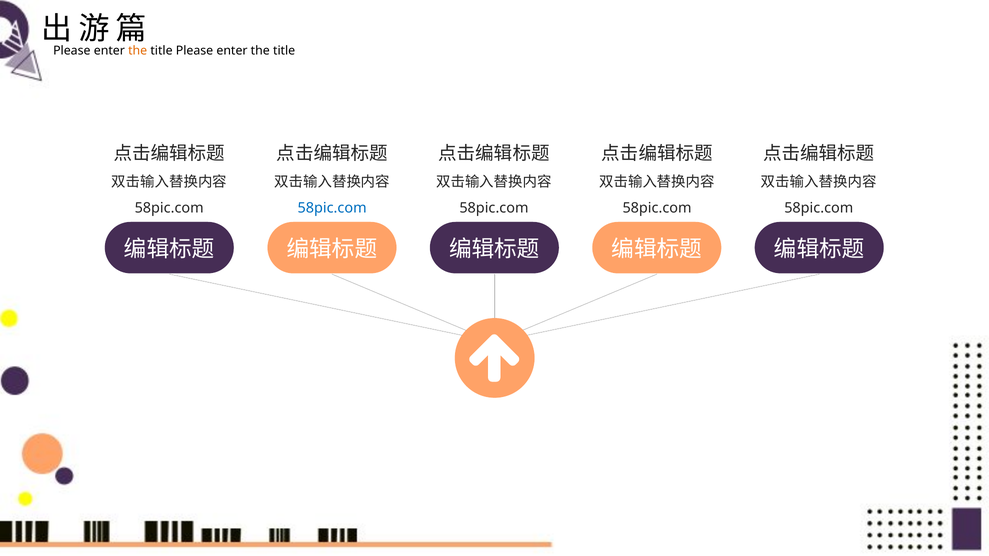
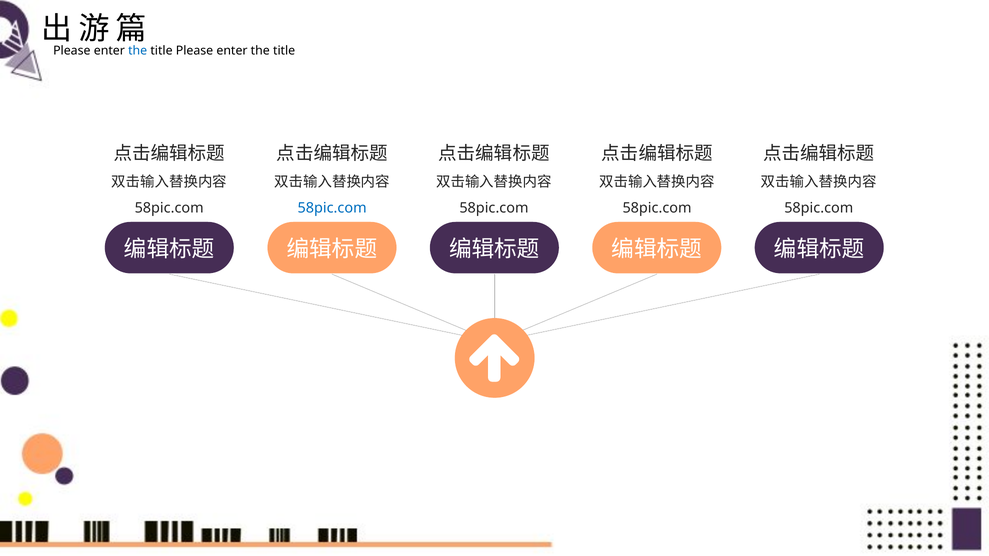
the colour: orange -> blue (138, 51)
